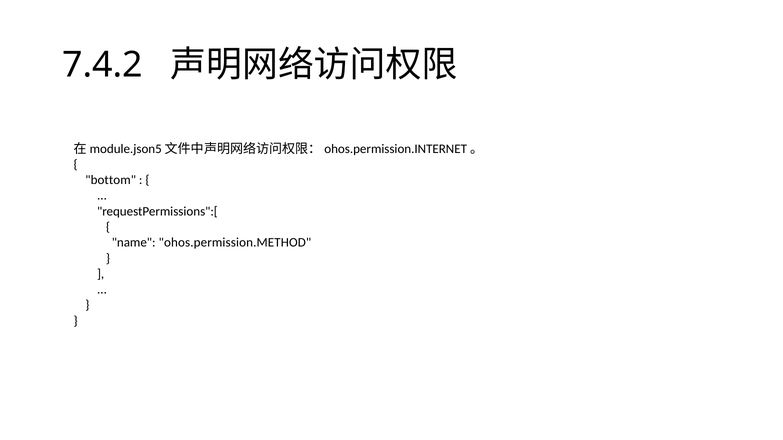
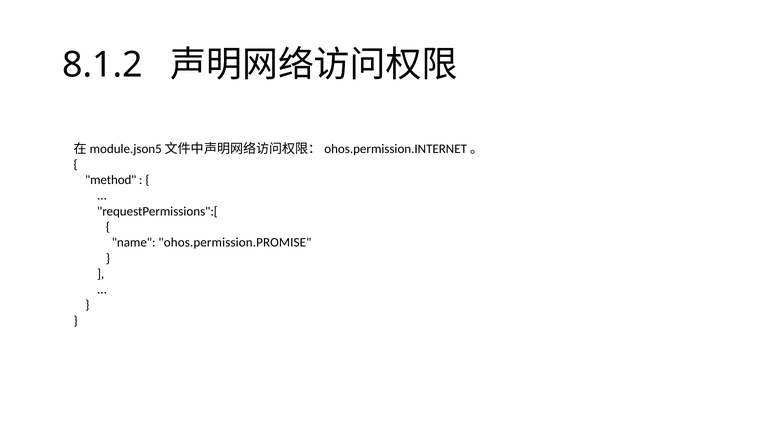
7.4.2: 7.4.2 -> 8.1.2 (103, 65)
bottom: bottom -> method (111, 180)
ohos.permission.METHOD: ohos.permission.METHOD -> ohos.permission.PROMISE (235, 243)
